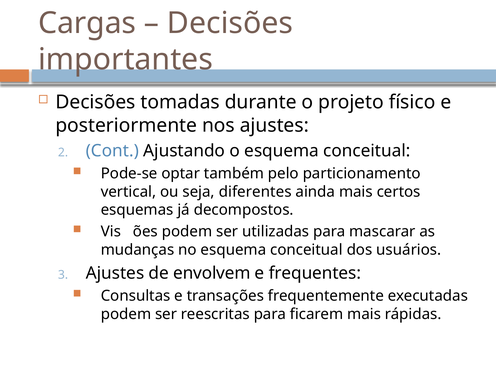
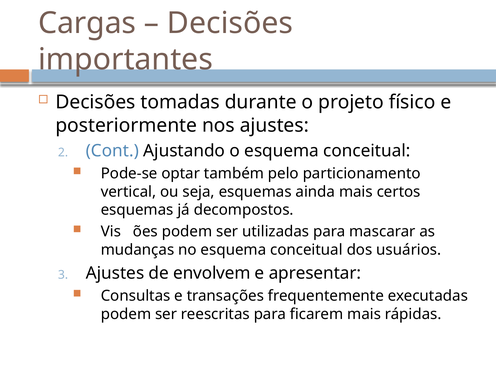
seja diferentes: diferentes -> esquemas (255, 192)
frequentes: frequentes -> apresentar (315, 273)
